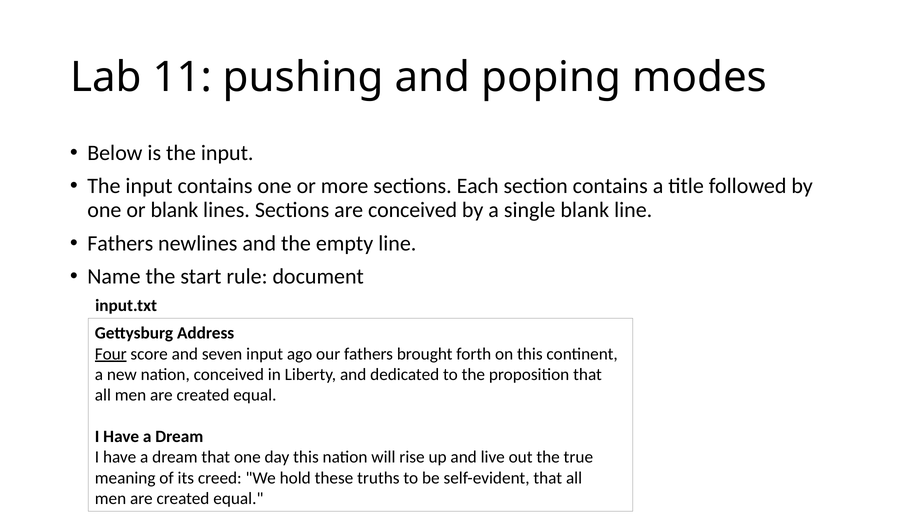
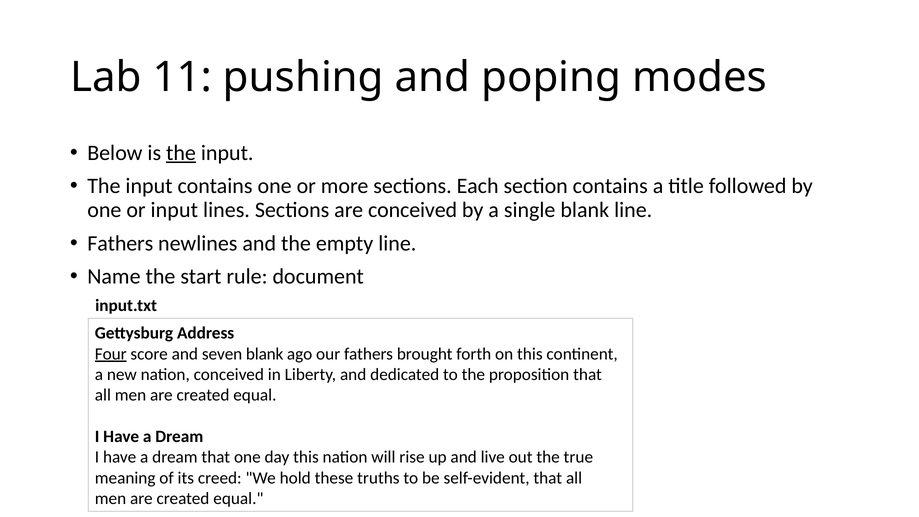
the underline: none -> present (181, 153)
or blank: blank -> input (174, 210)
seven input: input -> blank (265, 354)
